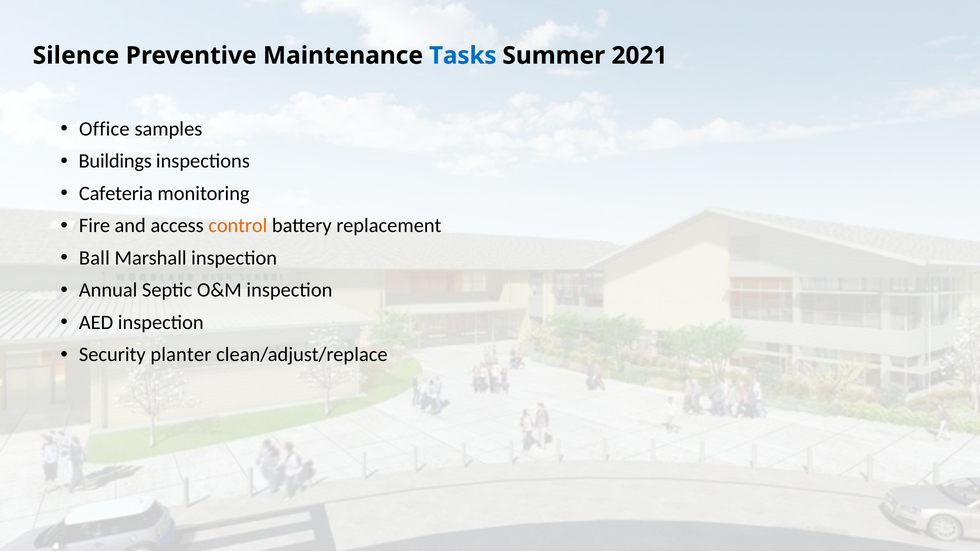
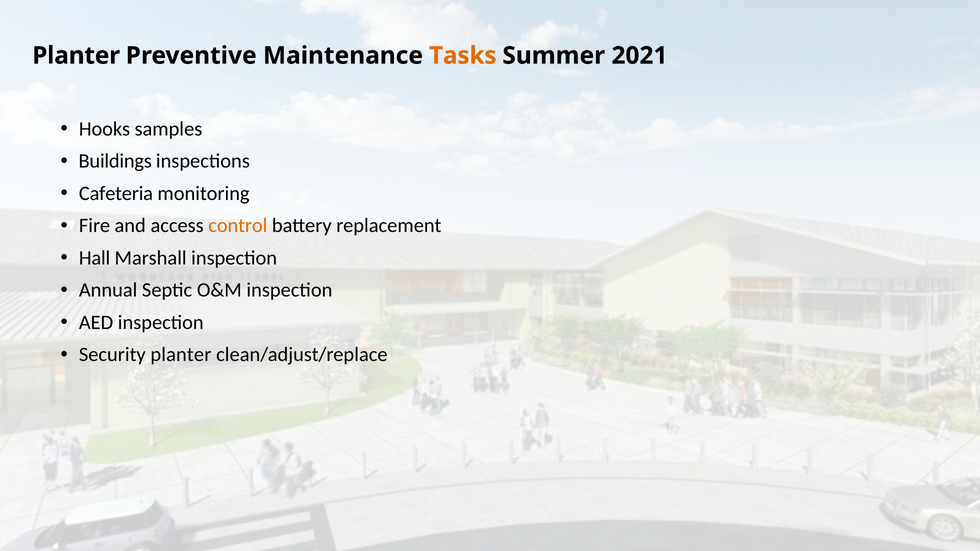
Silence: Silence -> Planter (76, 56)
Tasks colour: blue -> orange (463, 56)
Office: Office -> Hooks (104, 129)
Ball: Ball -> Hall (95, 258)
